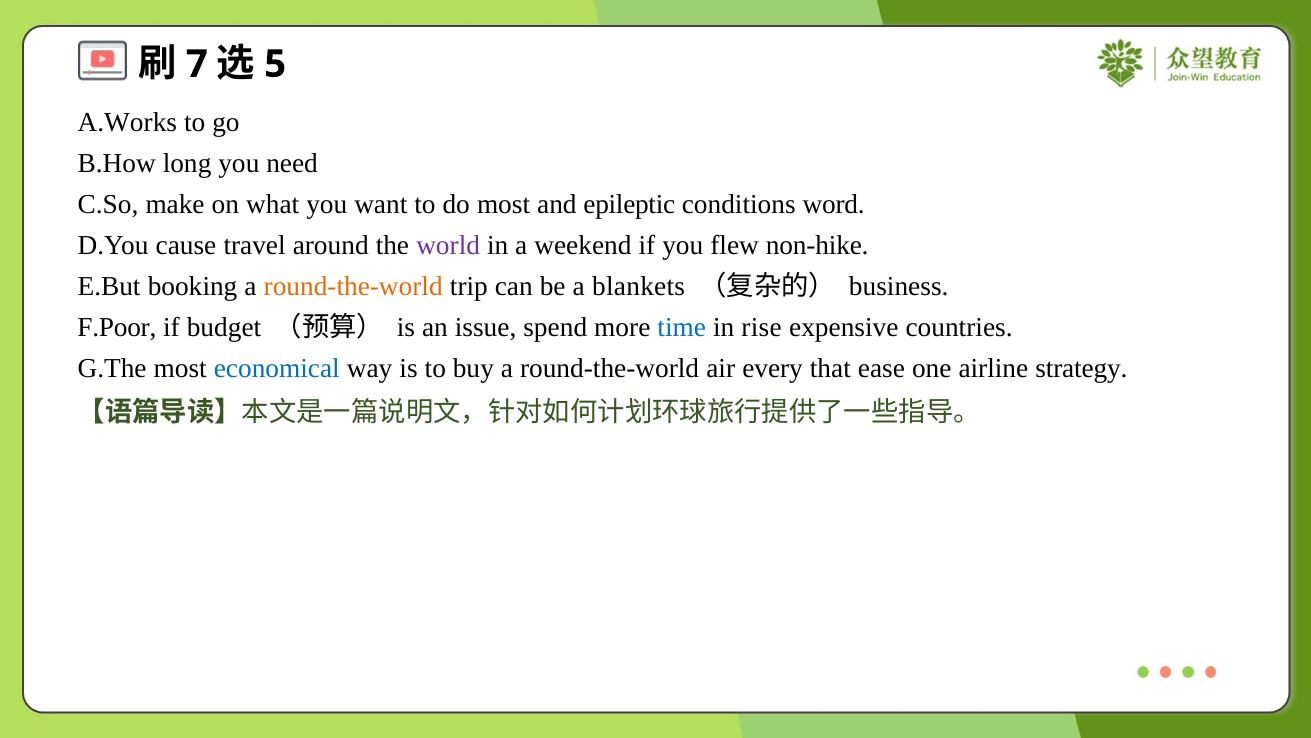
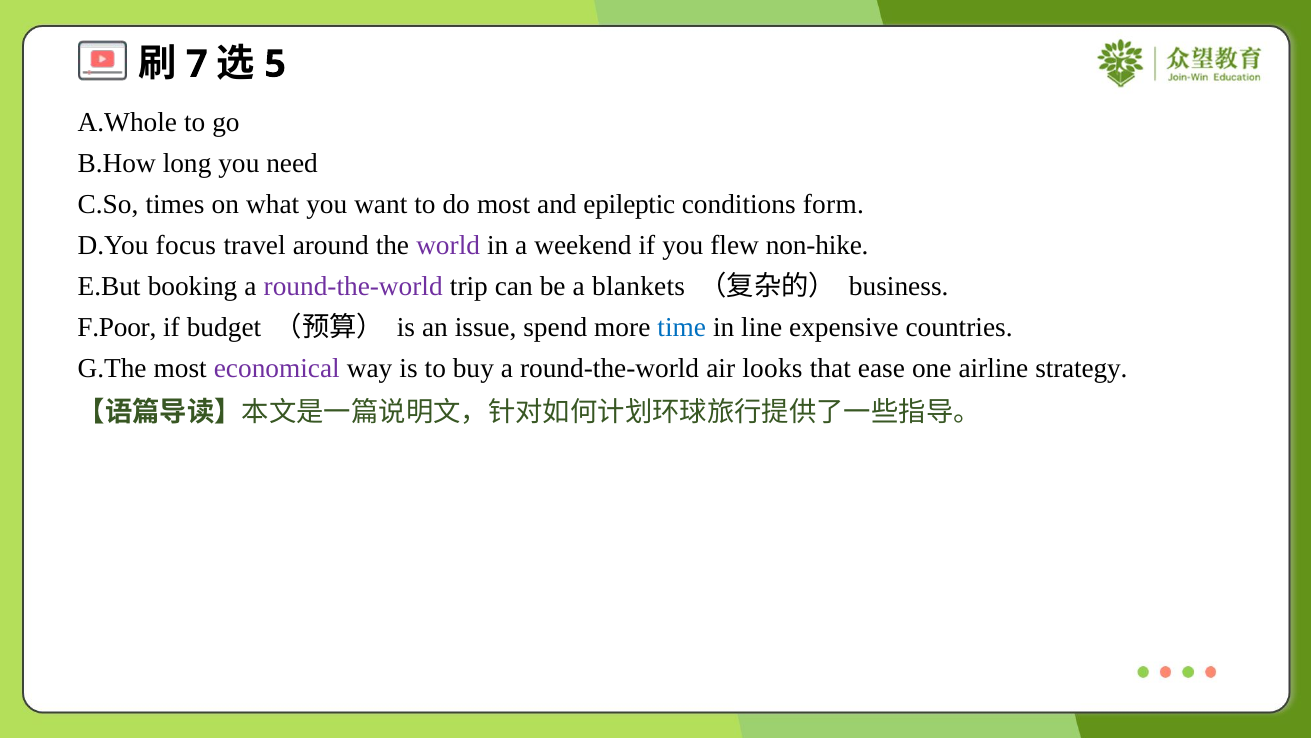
A.Works: A.Works -> A.Whole (127, 123)
make: make -> times (175, 205)
word: word -> form (833, 205)
cause: cause -> focus (186, 246)
round-the-world colour: orange -> purple (353, 287)
rise: rise -> line (762, 328)
economical colour: blue -> purple (277, 369)
every: every -> looks (772, 369)
